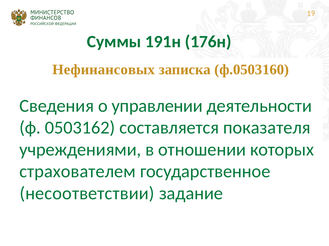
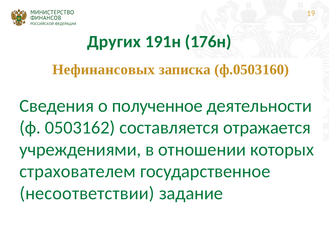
Суммы: Суммы -> Других (114, 42)
управлении: управлении -> полученное (157, 106)
показателя: показателя -> отражается (267, 128)
